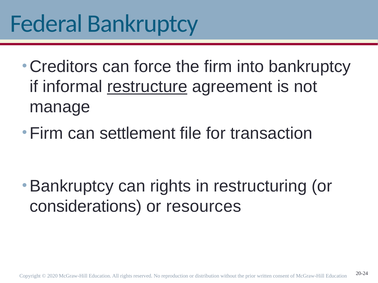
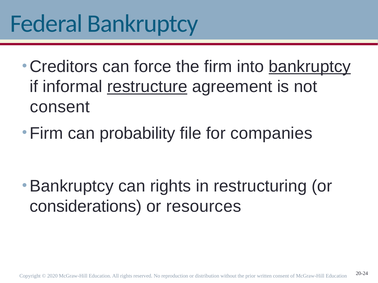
bankruptcy underline: none -> present (310, 67)
manage: manage -> consent (60, 107)
settlement: settlement -> probability (137, 133)
transaction: transaction -> companies (271, 133)
